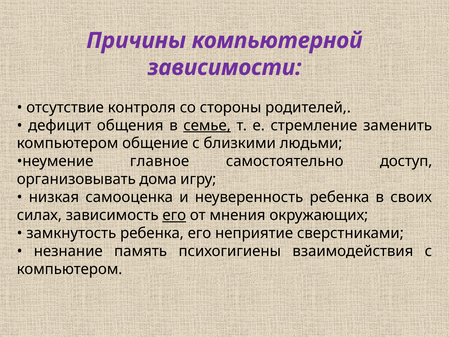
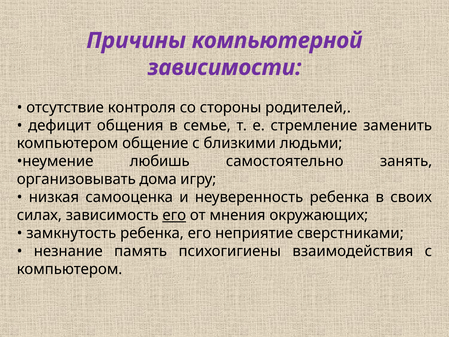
семье underline: present -> none (207, 125)
главное: главное -> любишь (160, 161)
доступ: доступ -> занять (406, 161)
